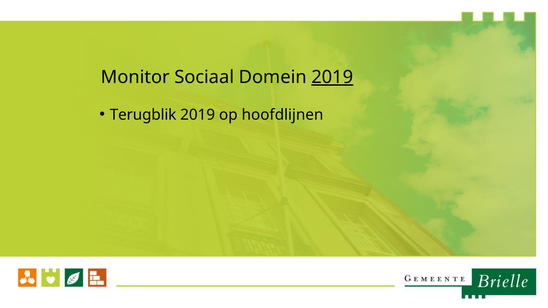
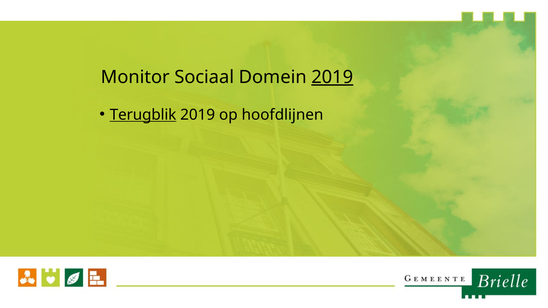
Terugblik underline: none -> present (143, 115)
